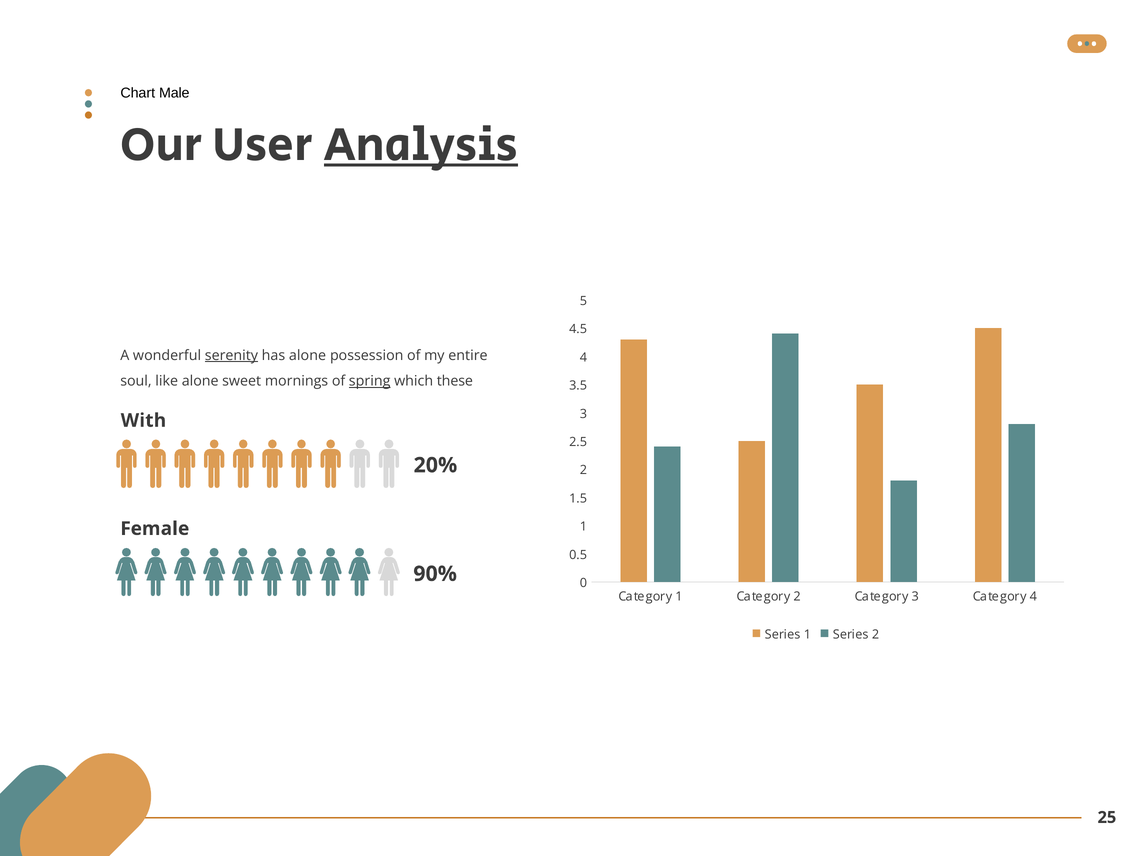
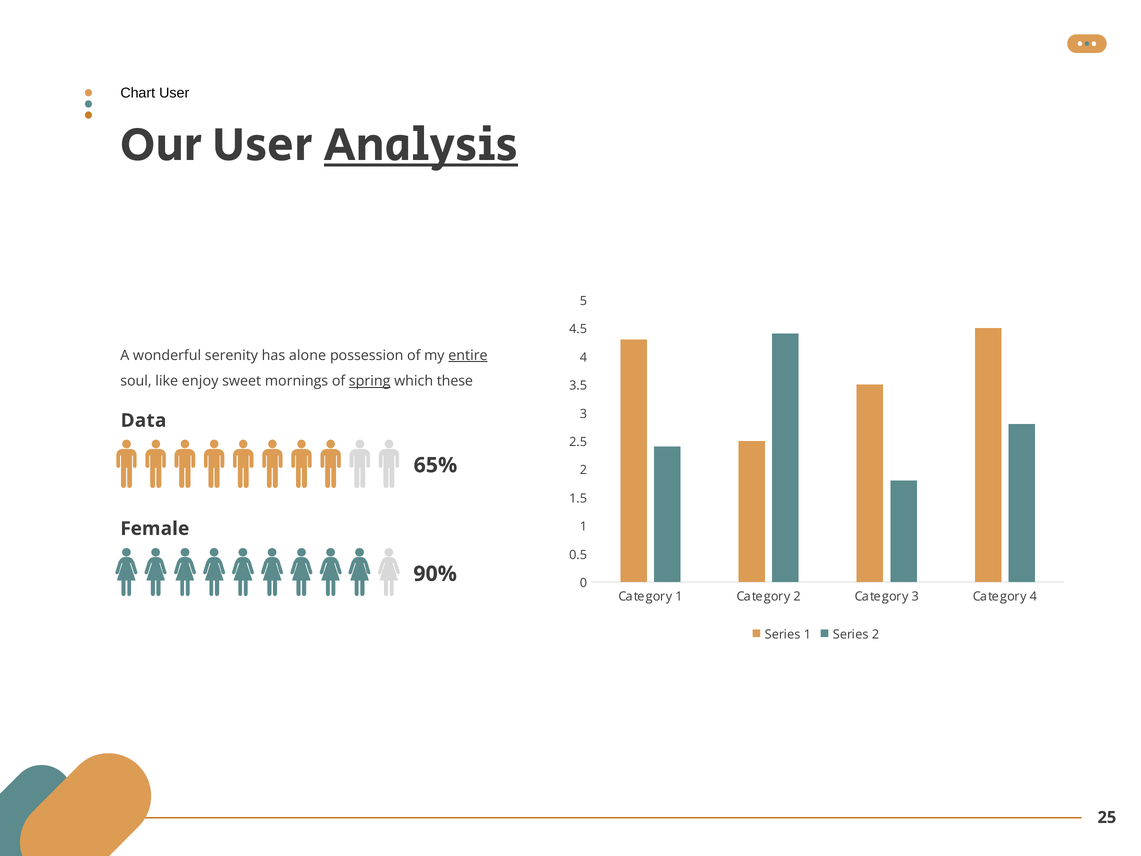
Chart Male: Male -> User (174, 93)
serenity underline: present -> none (231, 355)
entire underline: none -> present (468, 355)
like alone: alone -> enjoy (200, 381)
With: With -> Data (143, 420)
20%: 20% -> 65% (435, 465)
